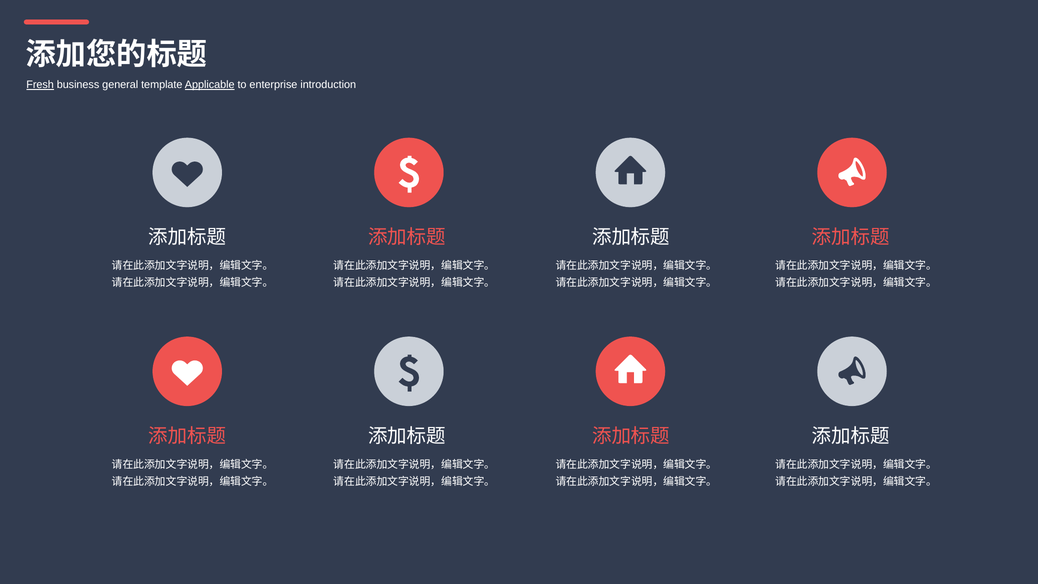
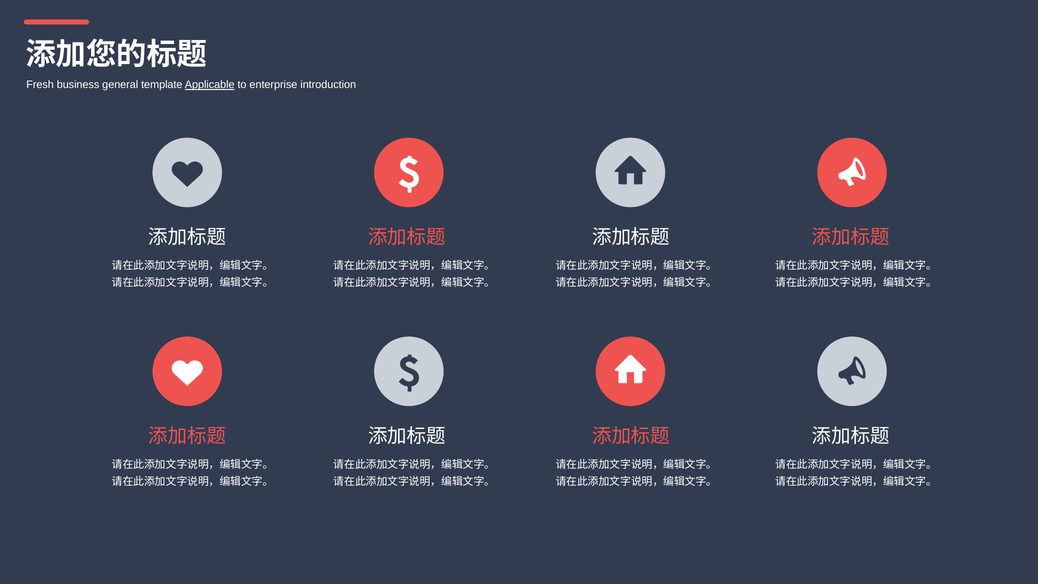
Fresh underline: present -> none (40, 85)
